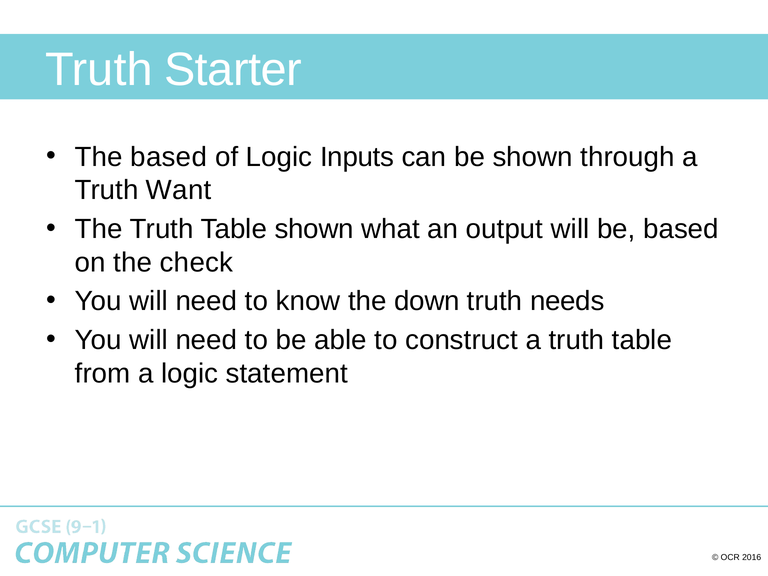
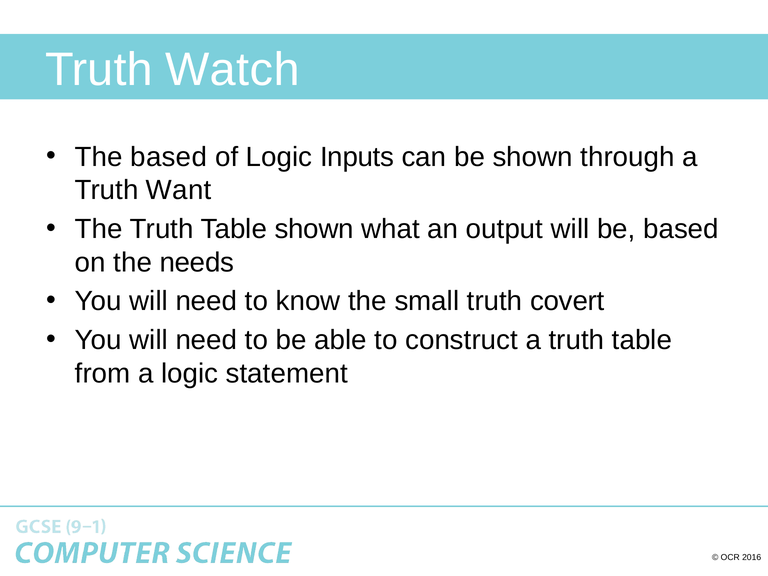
Starter: Starter -> Watch (233, 70)
check: check -> needs (197, 262)
down: down -> small (427, 301)
needs: needs -> covert (567, 301)
